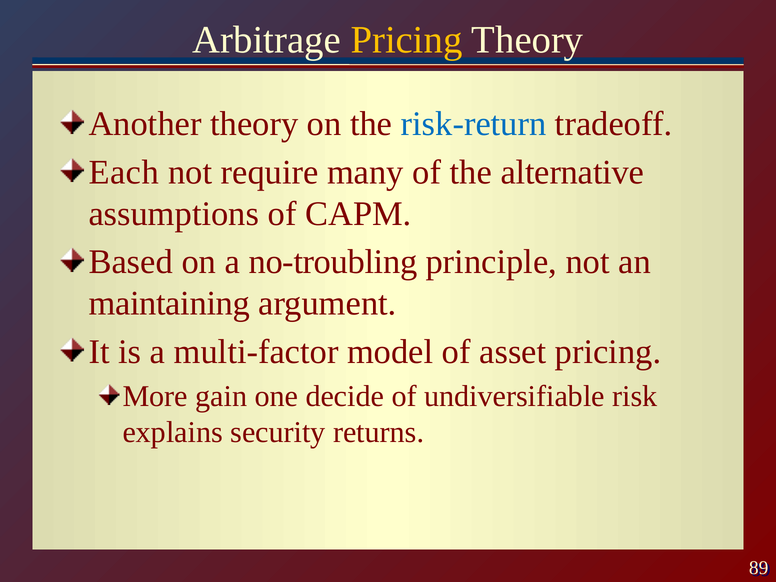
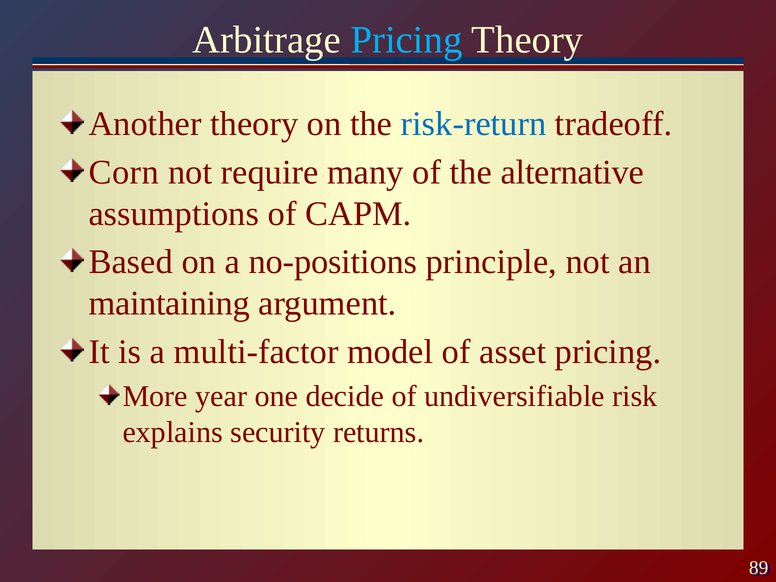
Pricing colour: yellow -> light blue (407, 40)
Each: Each -> Corn (124, 172)
no-troubling: no-troubling -> no-positions (333, 262)
gain: gain -> year (221, 396)
